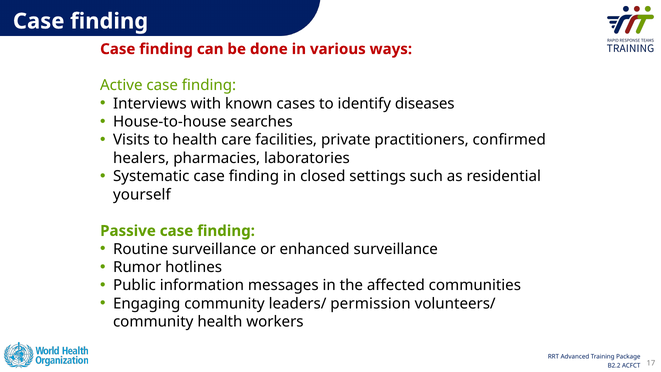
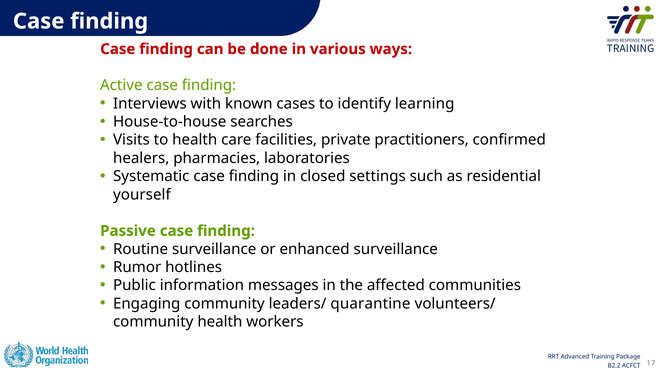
diseases: diseases -> learning (425, 104)
permission: permission -> quarantine (370, 303)
